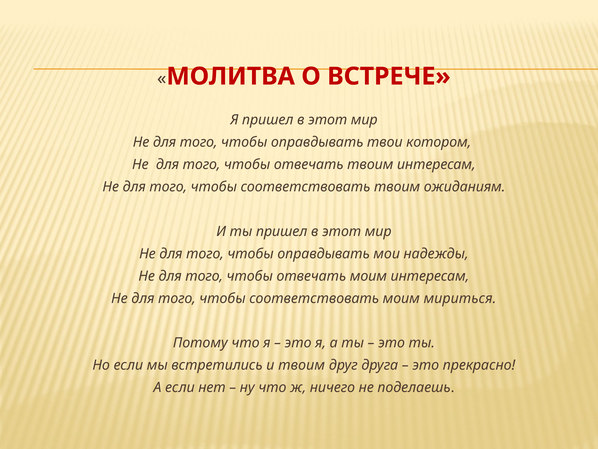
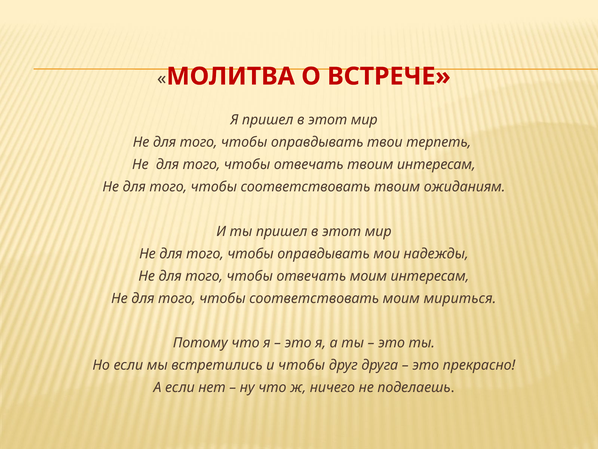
котором: котором -> терпеть (439, 142)
и твоим: твоим -> чтобы (302, 365)
